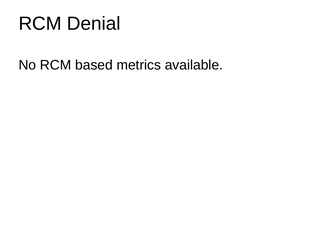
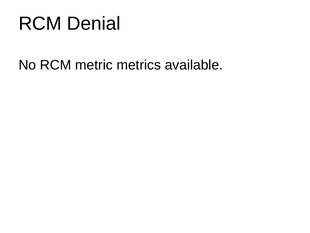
based: based -> metric (94, 65)
